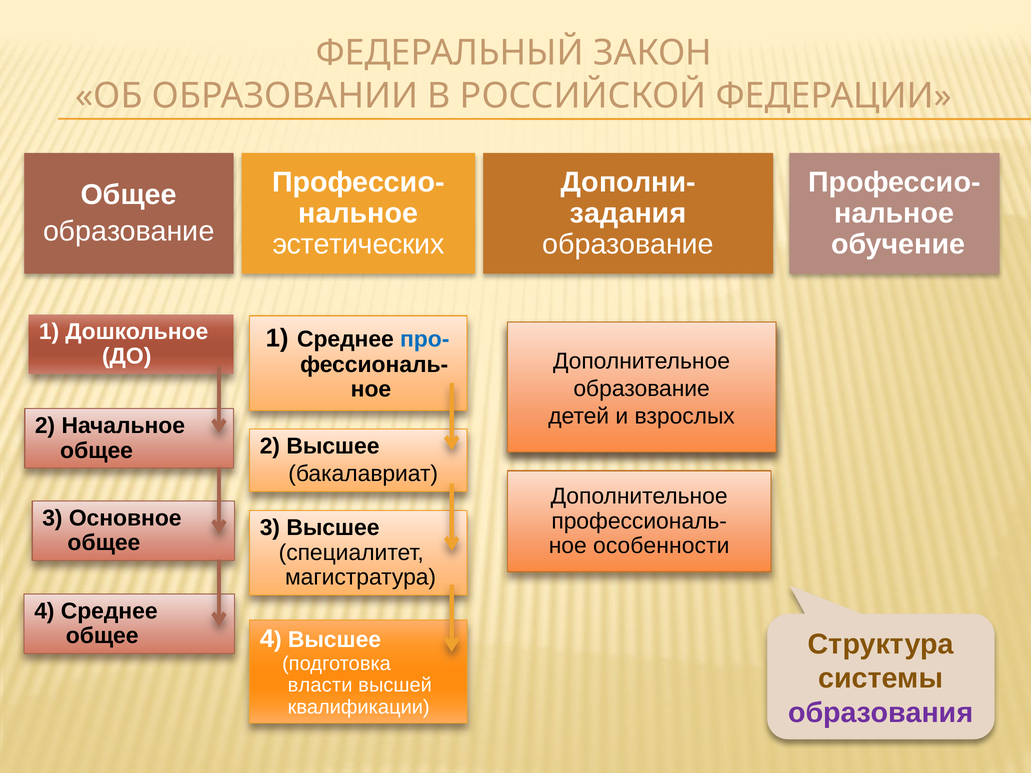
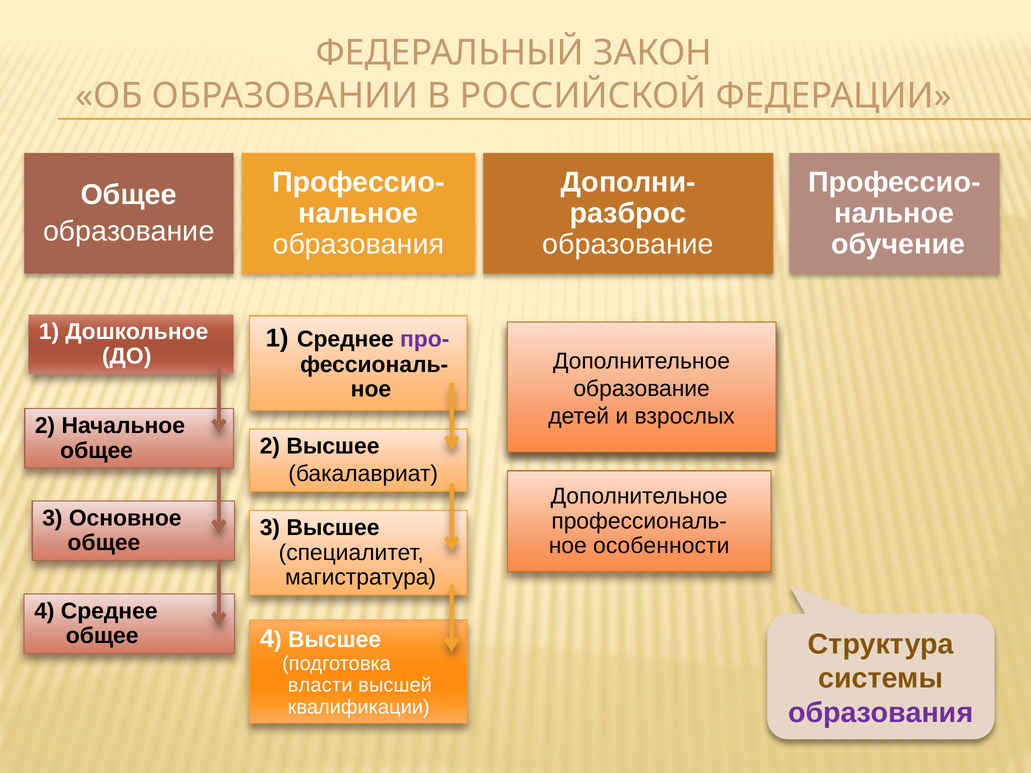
задания: задания -> разброс (628, 213)
эстетических: эстетических -> образования (358, 244)
про- colour: blue -> purple (425, 339)
